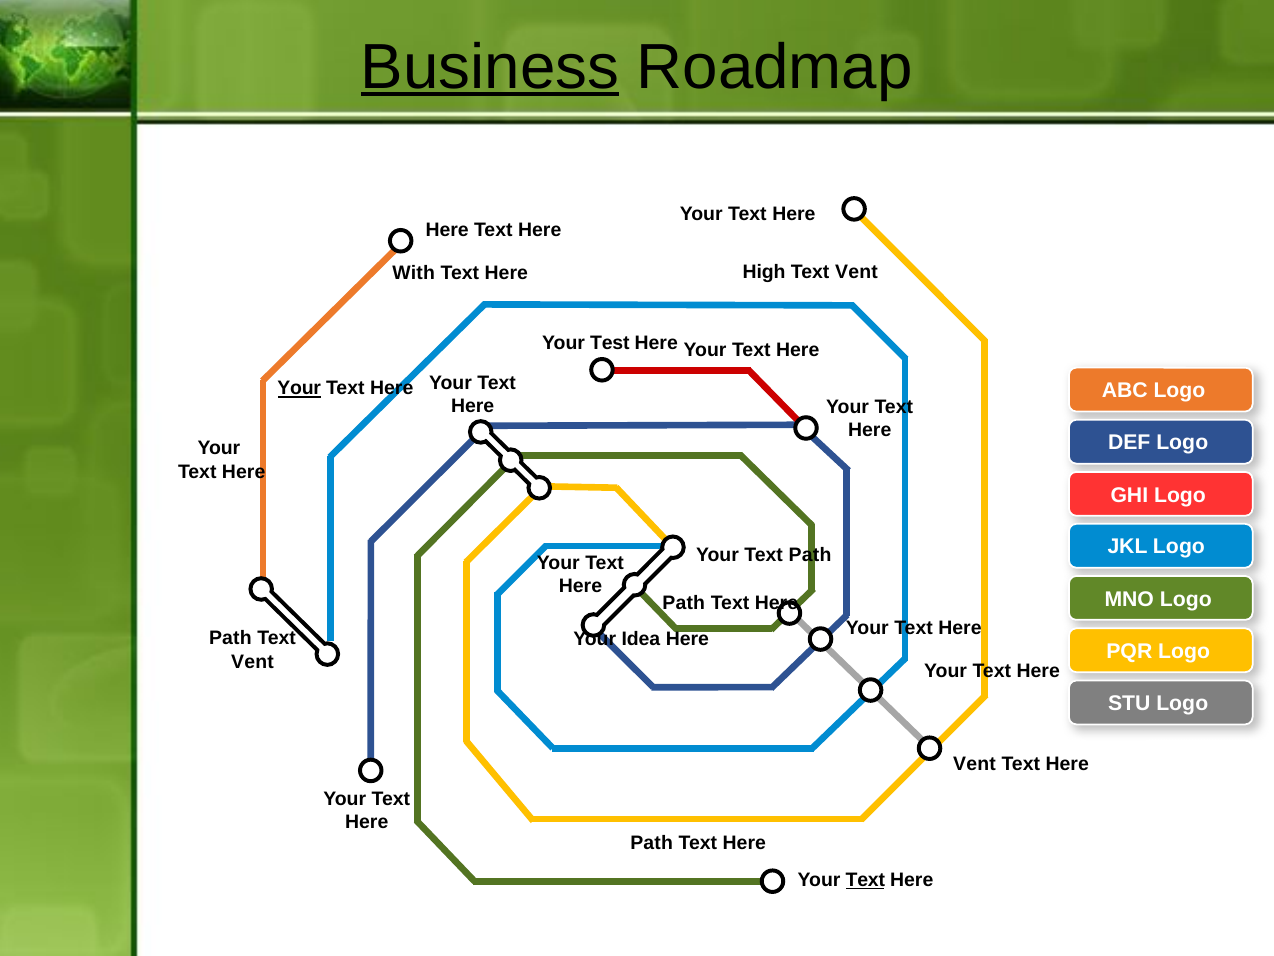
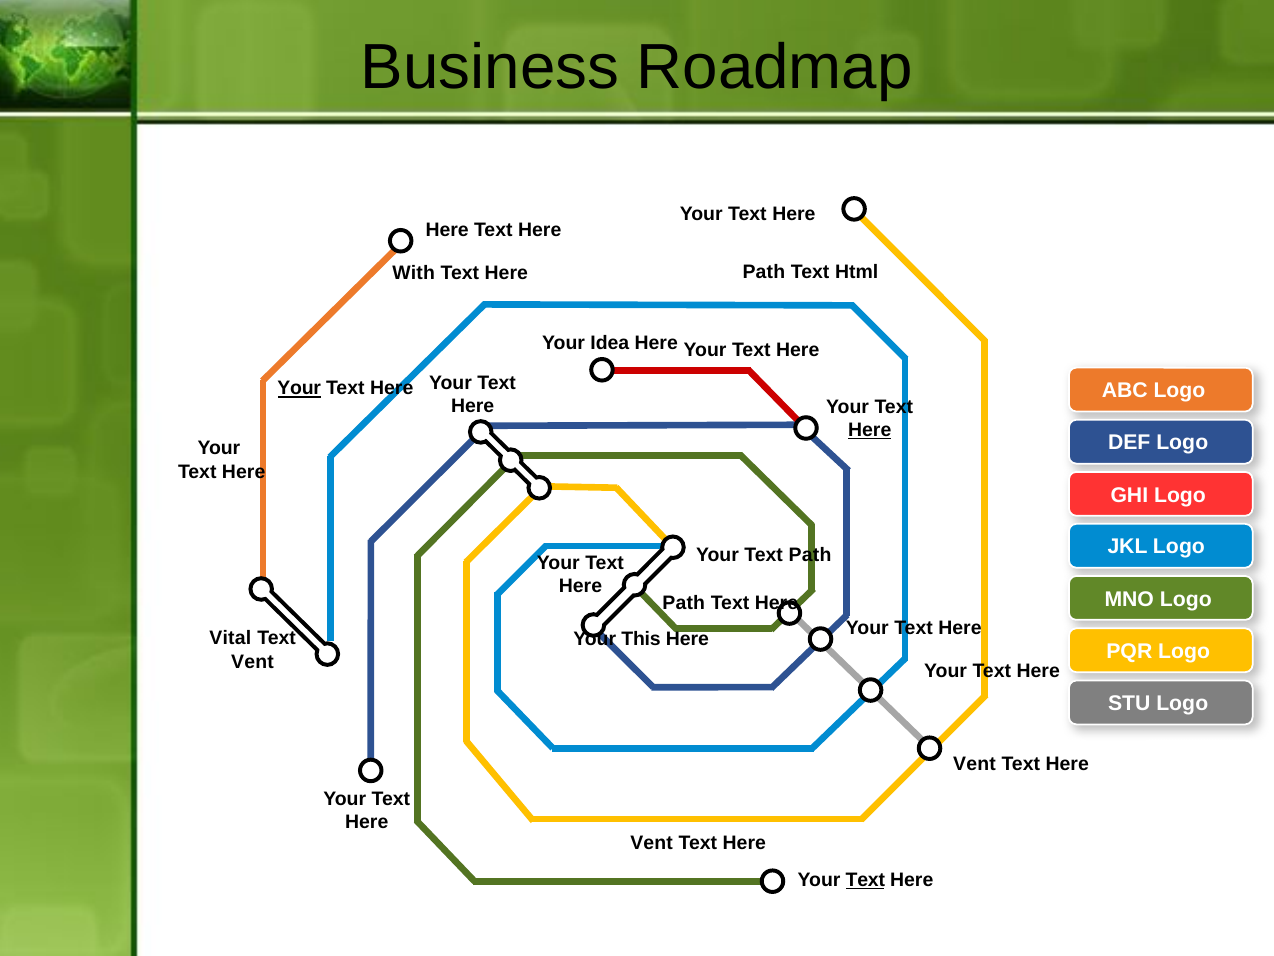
Business underline: present -> none (490, 67)
Text Here High: High -> Path (764, 272)
Vent: Vent -> Html (857, 272)
Test: Test -> Idea (610, 343)
Here underline: none -> present (870, 430)
Path: Path -> Vital (230, 638)
Idea: Idea -> This (641, 639)
Path: Path -> Vent (652, 842)
